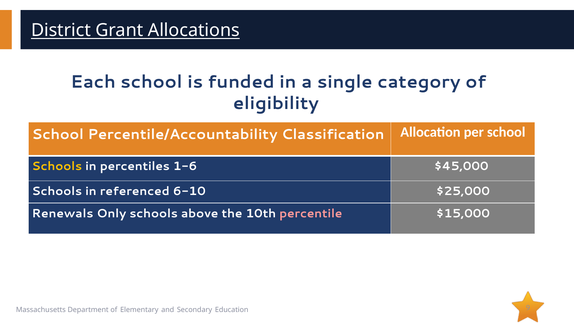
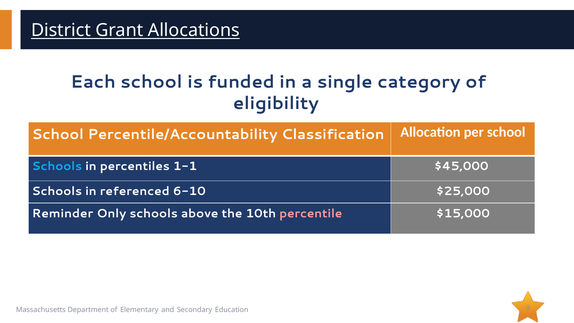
Schools colour: yellow -> light blue (57, 166)
1-6: 1-6 -> 1-1 (185, 166)
Renewals: Renewals -> Reminder (63, 213)
